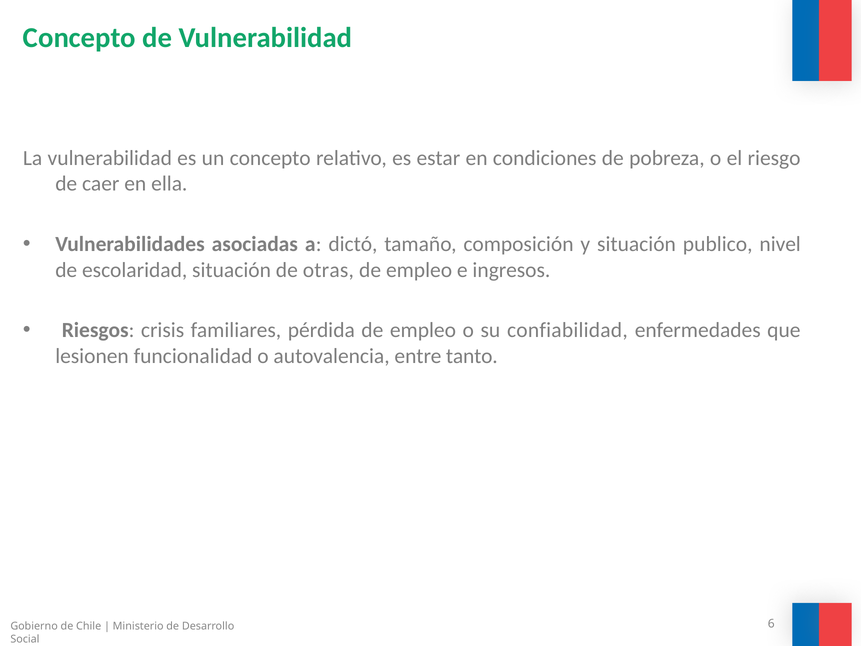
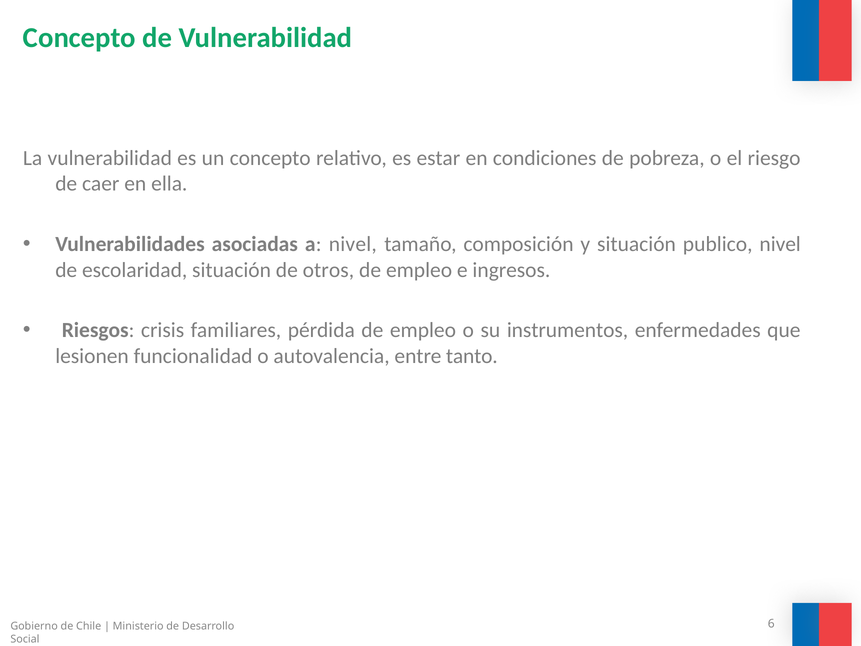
a dictó: dictó -> nivel (353, 244)
otras: otras -> otros (328, 270)
confiabilidad: confiabilidad -> instrumentos (568, 330)
